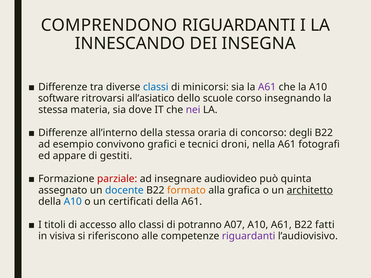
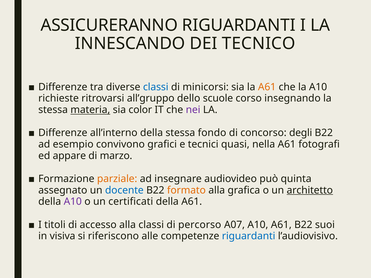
COMPRENDONO: COMPRENDONO -> ASSICURERANNO (109, 25)
INSEGNA: INSEGNA -> TECNICO (259, 43)
A61 colour: purple -> orange (267, 87)
software: software -> richieste (59, 98)
all’asiatico: all’asiatico -> all’gruppo (151, 98)
materia underline: none -> present (90, 110)
dove: dove -> color (140, 110)
oraria: oraria -> fondo (212, 133)
droni: droni -> quasi (235, 144)
gestiti: gestiti -> marzo (116, 156)
parziale colour: red -> orange (117, 179)
A10 colour: blue -> purple (73, 202)
accesso allo: allo -> alla (128, 225)
potranno: potranno -> percorso (200, 225)
fatti: fatti -> suoi (325, 225)
riguardanti colour: purple -> blue (249, 236)
